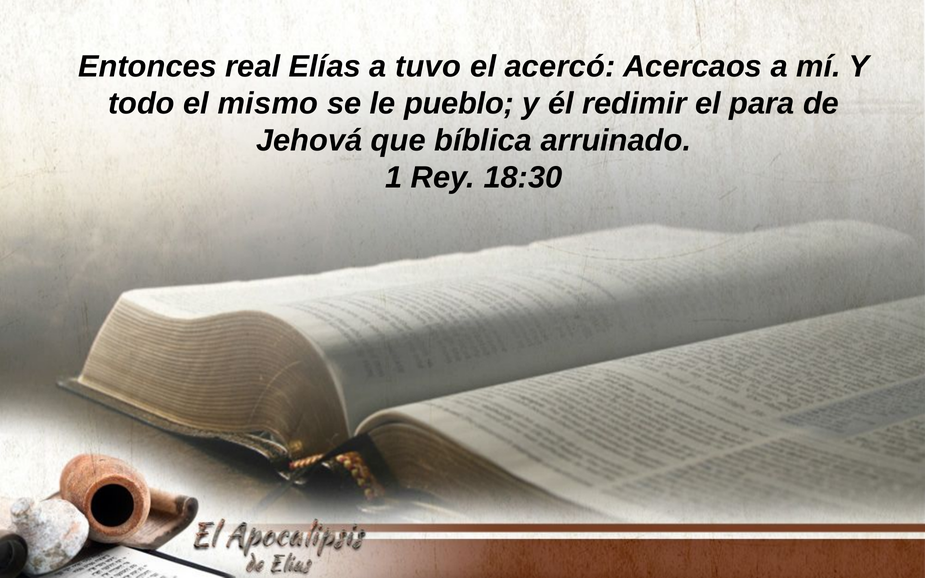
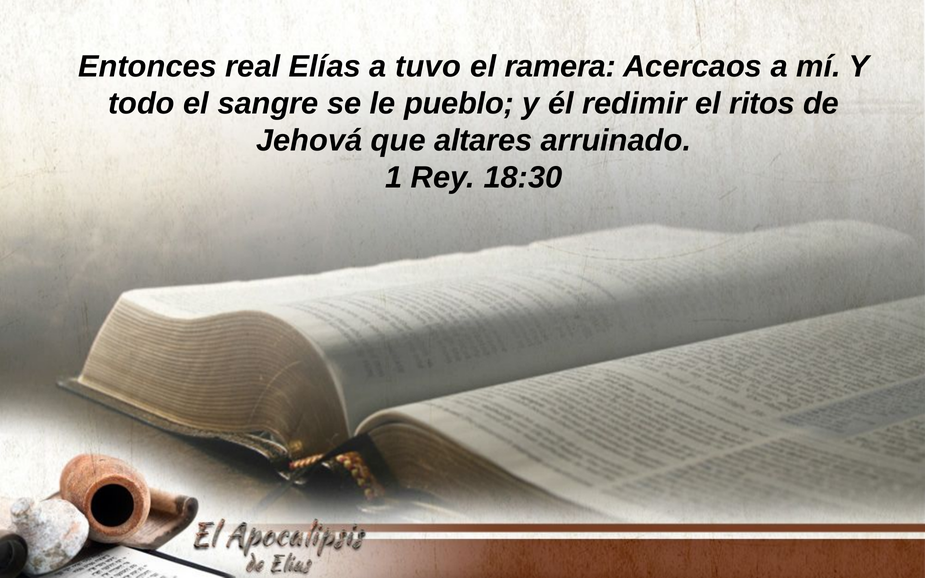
acercó: acercó -> ramera (560, 67)
mismo: mismo -> sangre (268, 104)
para: para -> ritos (762, 104)
bíblica: bíblica -> altares (483, 141)
